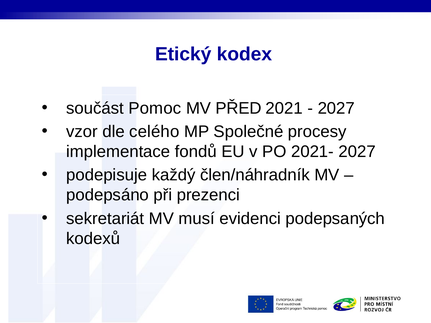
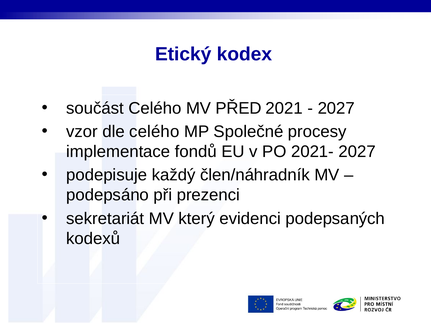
součást Pomoc: Pomoc -> Celého (155, 108)
musí: musí -> který (197, 219)
